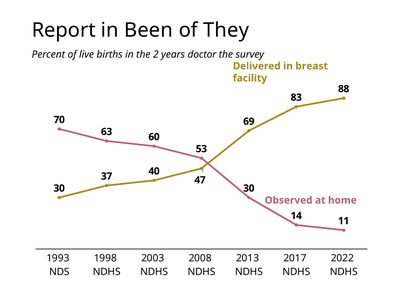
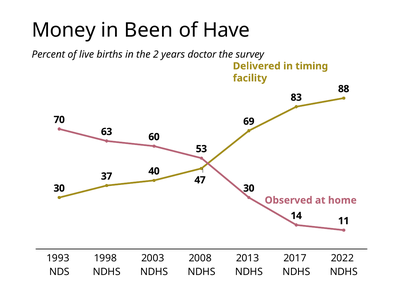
Report: Report -> Money (64, 30)
They: They -> Have (226, 30)
breast: breast -> timing (312, 66)
